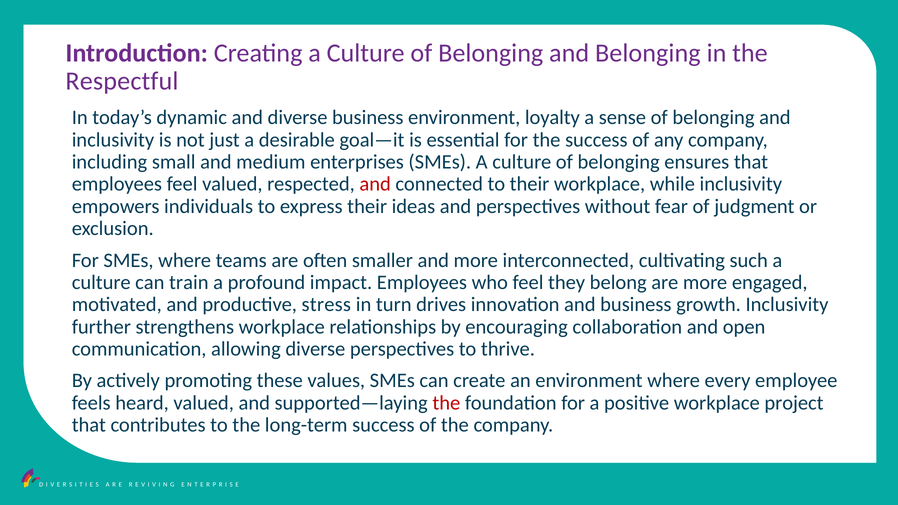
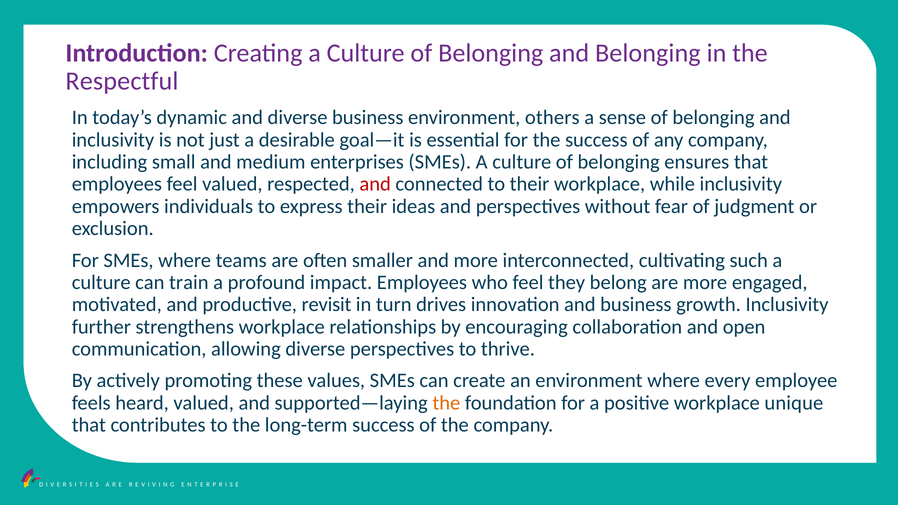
loyalty: loyalty -> others (552, 118)
stress: stress -> revisit (326, 305)
the colour: red -> orange (446, 403)
project: project -> unique (794, 403)
